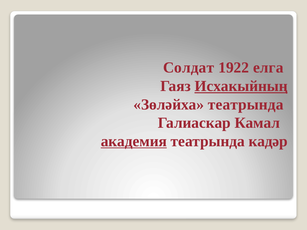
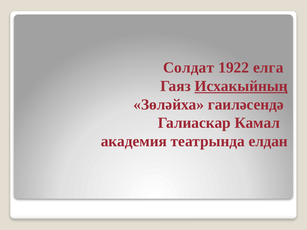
Зөләйха театрында: театрында -> гаиләсендә (246, 105)
академия underline: present -> none (134, 141)
кадәр: кадәр -> елдан (268, 141)
